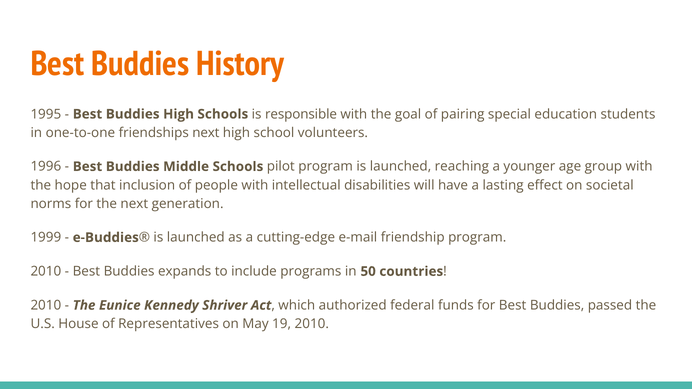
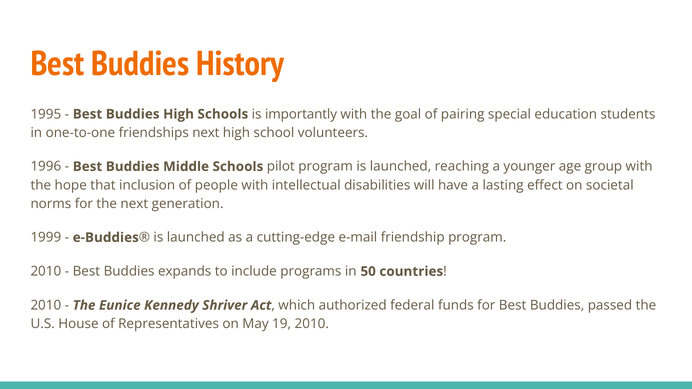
responsible: responsible -> importantly (301, 114)
